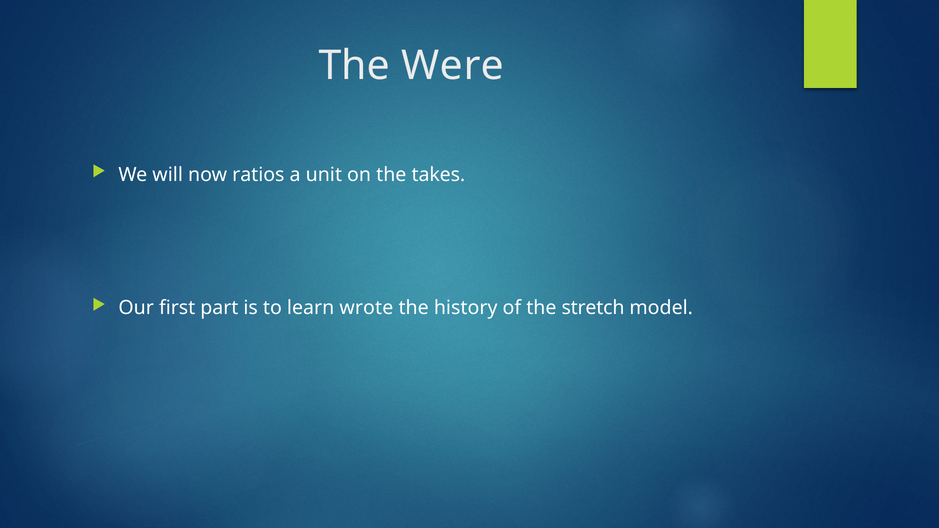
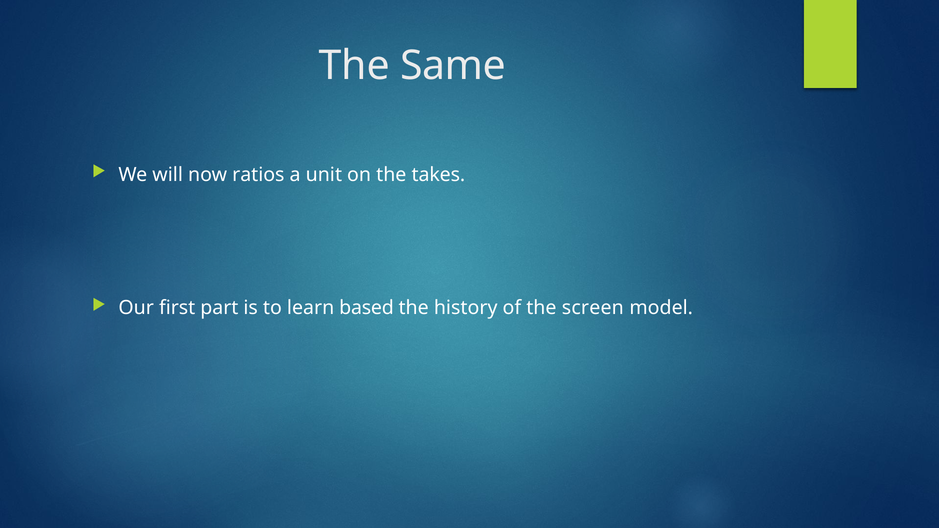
Were: Were -> Same (453, 66)
wrote: wrote -> based (367, 308)
stretch: stretch -> screen (593, 308)
